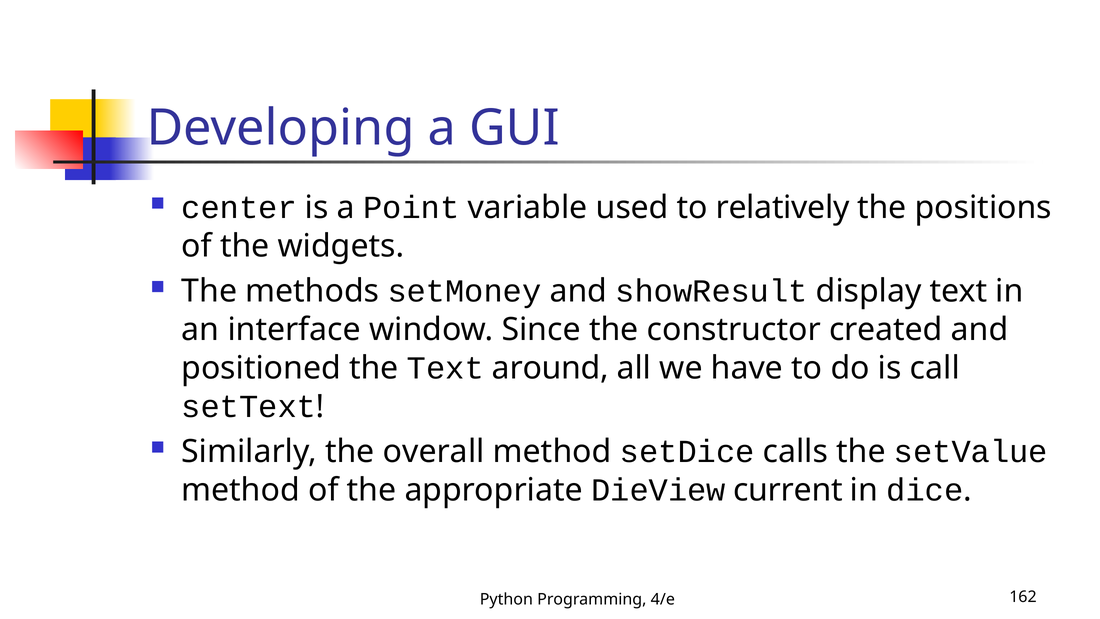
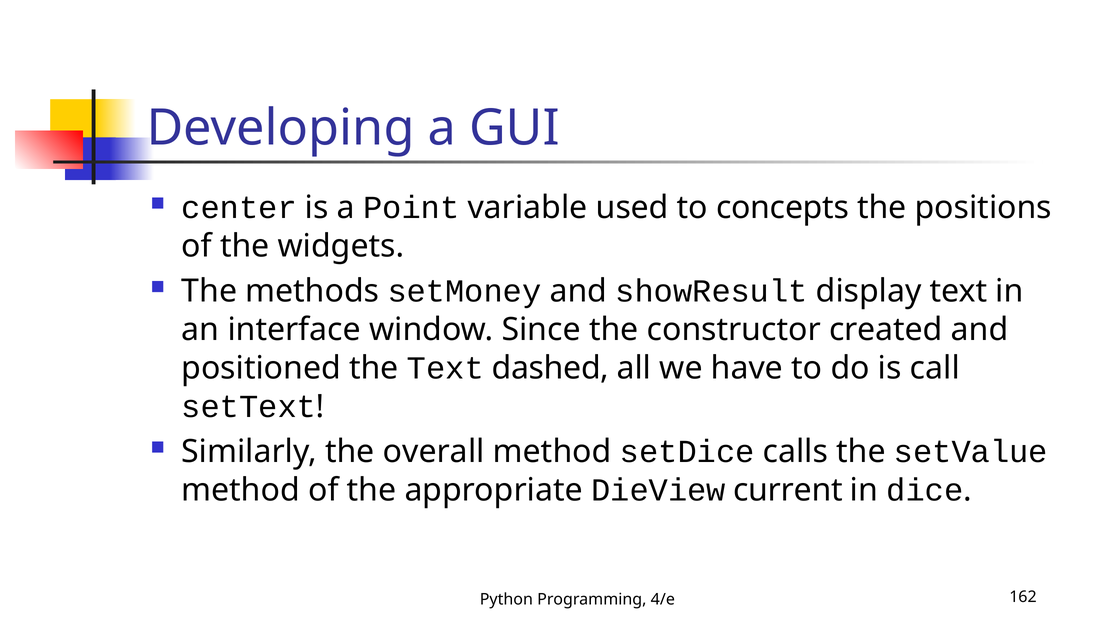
relatively: relatively -> concepts (783, 208)
around: around -> dashed (550, 368)
